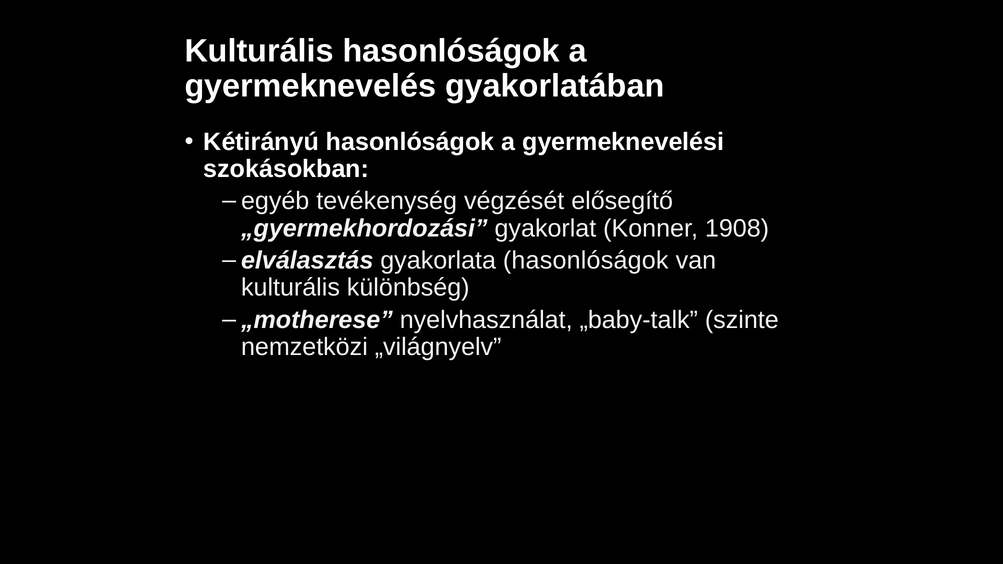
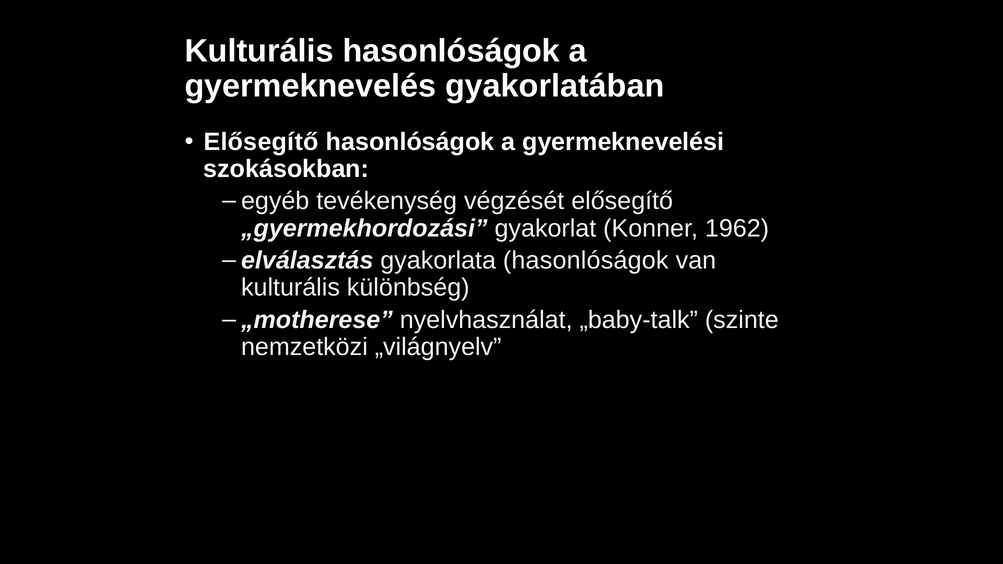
Kétirányú: Kétirányú -> Elősegítő (261, 142)
1908: 1908 -> 1962 (737, 228)
